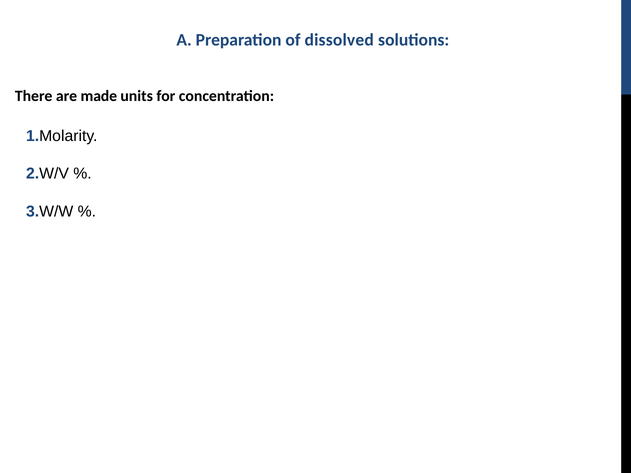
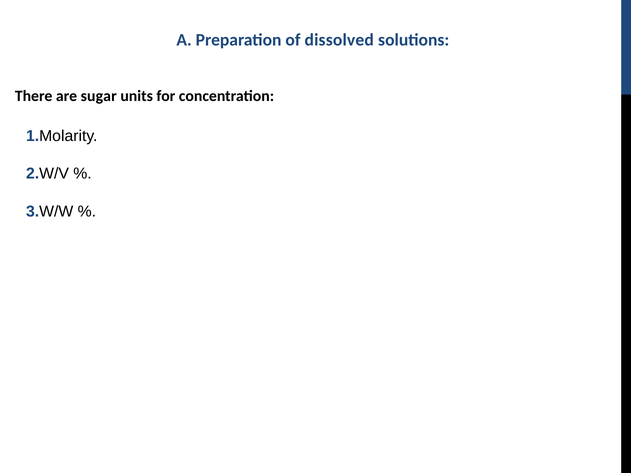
made: made -> sugar (99, 96)
